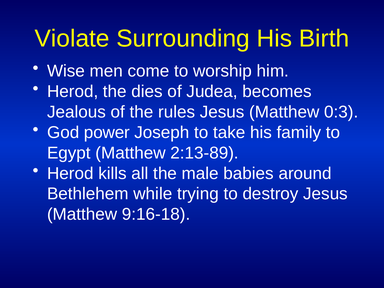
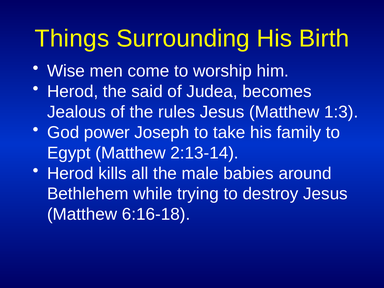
Violate: Violate -> Things (72, 39)
dies: dies -> said (147, 91)
0:3: 0:3 -> 1:3 (341, 112)
2:13-89: 2:13-89 -> 2:13-14 (205, 153)
9:16-18: 9:16-18 -> 6:16-18 (156, 214)
